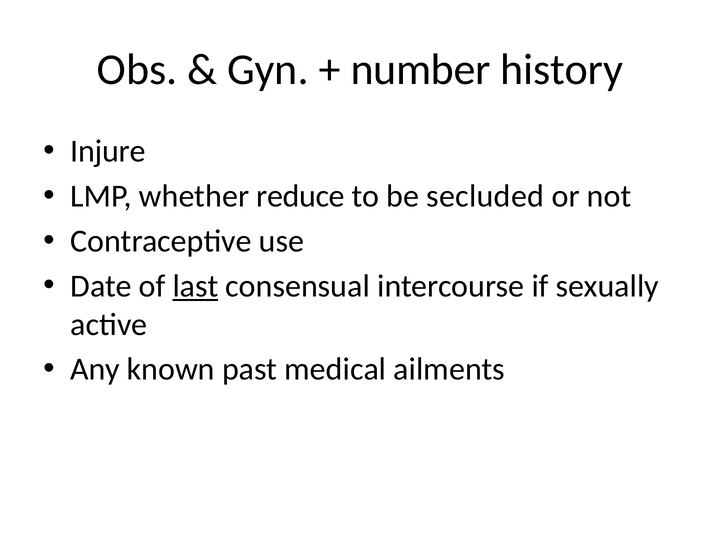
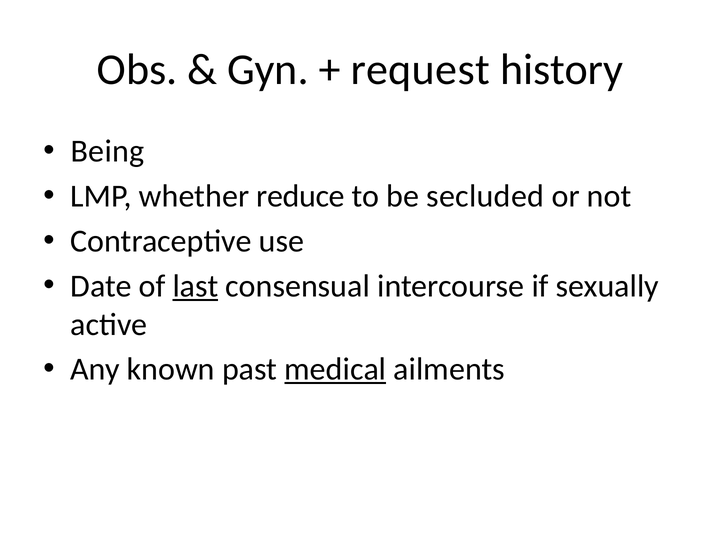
number: number -> request (420, 70)
Injure: Injure -> Being (108, 151)
medical underline: none -> present (335, 369)
